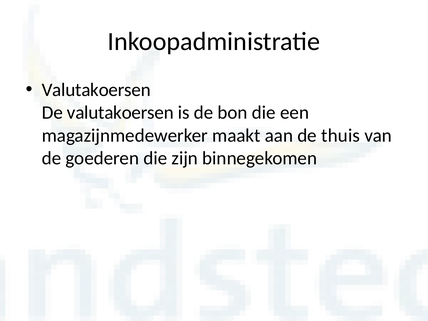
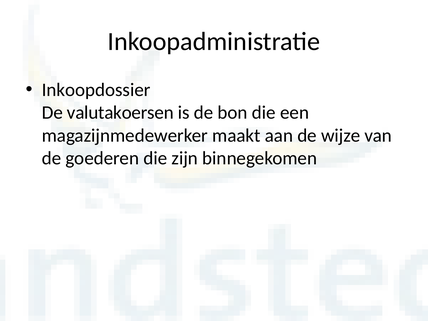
Valutakoersen: Valutakoersen -> Inkoopdossier (96, 90)
thuis: thuis -> wijze (341, 135)
